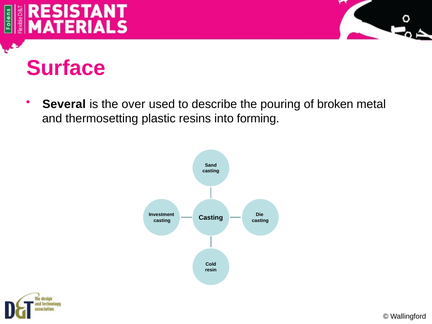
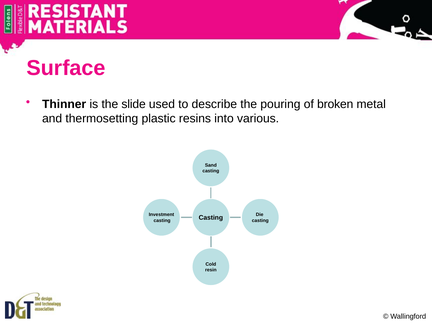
Several: Several -> Thinner (64, 104)
over: over -> slide (134, 104)
forming: forming -> various (258, 119)
